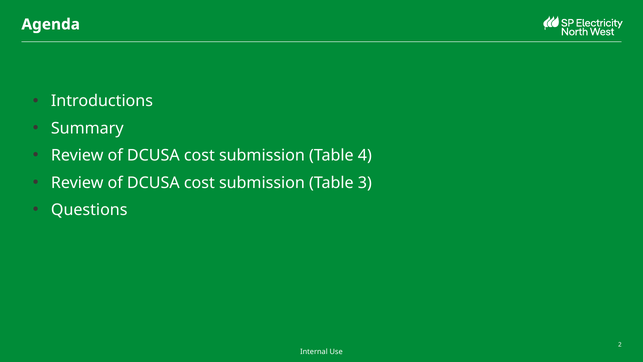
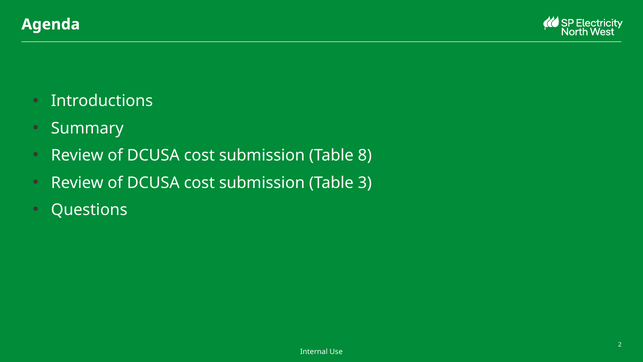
4: 4 -> 8 (365, 155)
